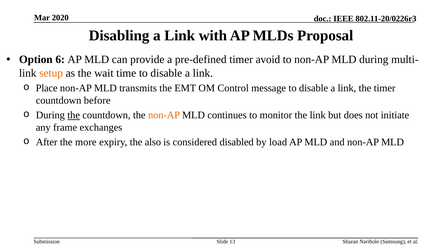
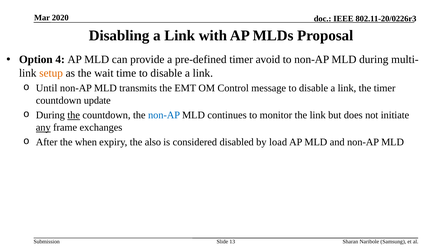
6: 6 -> 4 (60, 60)
Place: Place -> Until (47, 88)
before: before -> update (97, 100)
non-AP colour: orange -> blue (164, 115)
any underline: none -> present (43, 127)
more: more -> when (86, 142)
